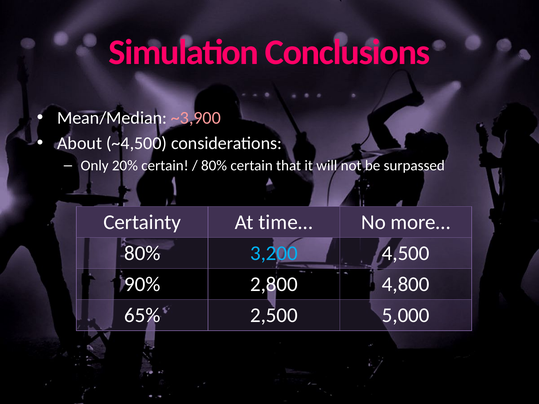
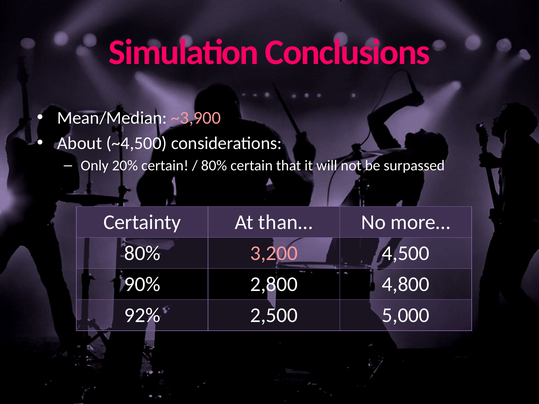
time…: time… -> than… (285, 222)
3,200 colour: light blue -> pink (274, 253)
65%: 65% -> 92% (142, 315)
